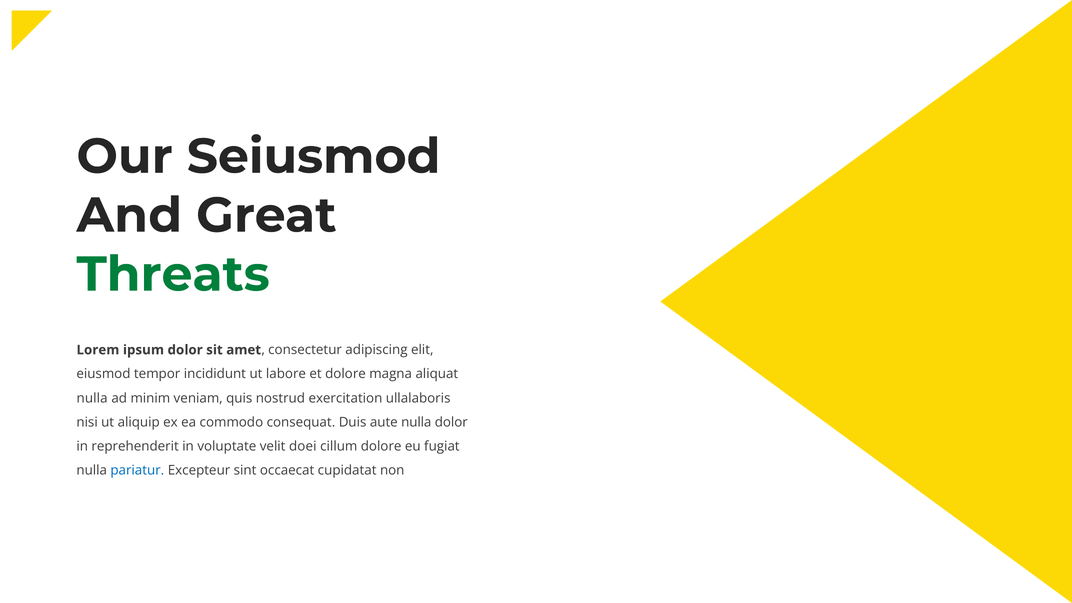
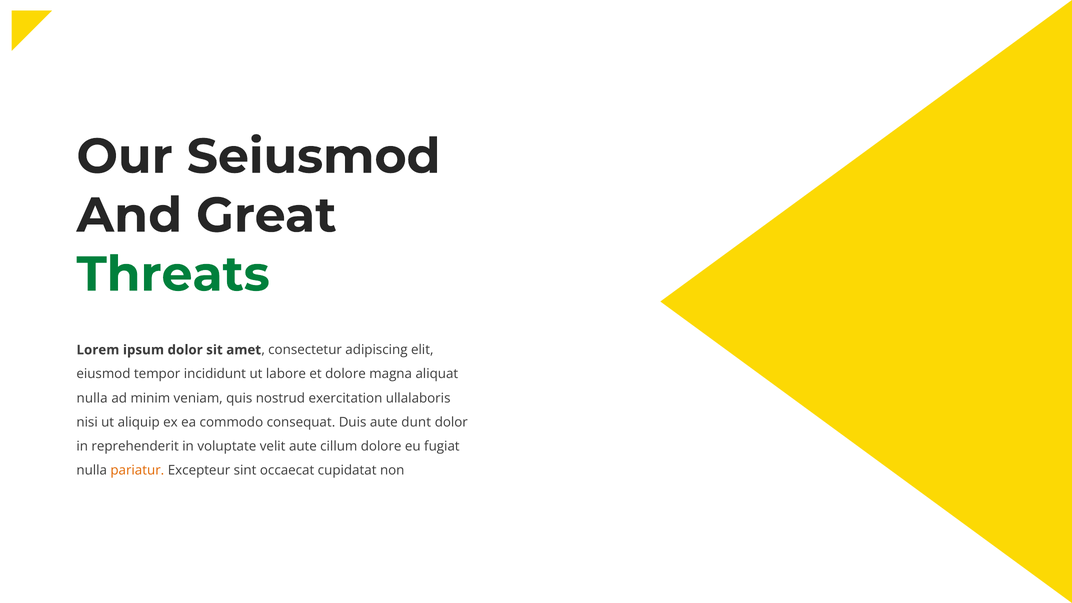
aute nulla: nulla -> dunt (416, 422)
velit doei: doei -> aute (303, 446)
pariatur colour: blue -> orange (137, 471)
